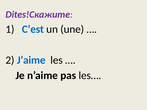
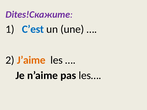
J’aime colour: blue -> orange (31, 60)
